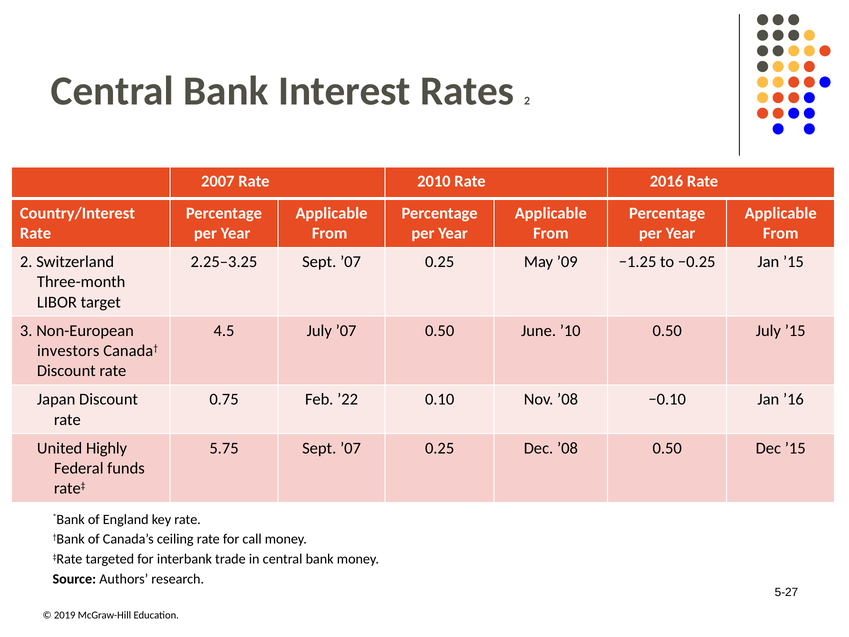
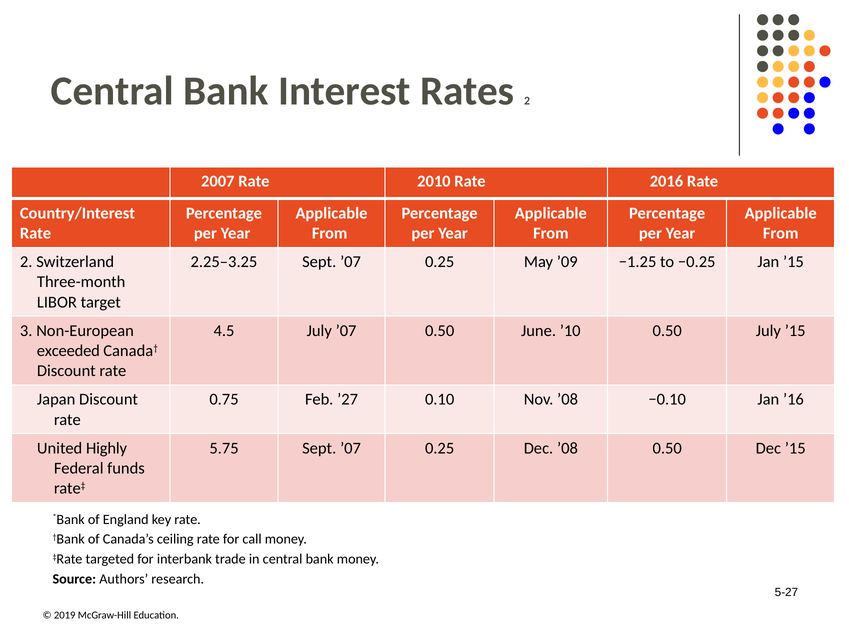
investors: investors -> exceeded (68, 351)
’22: ’22 -> ’27 (348, 399)
